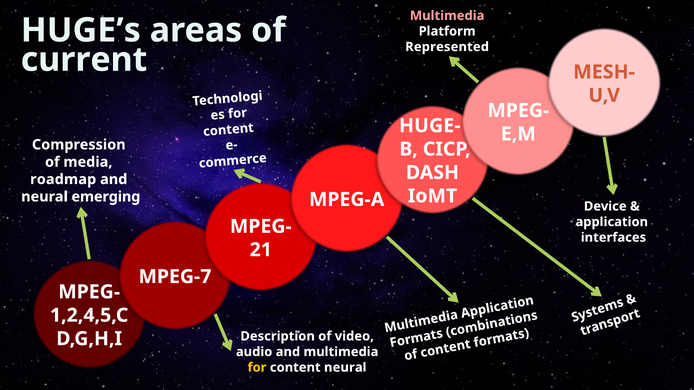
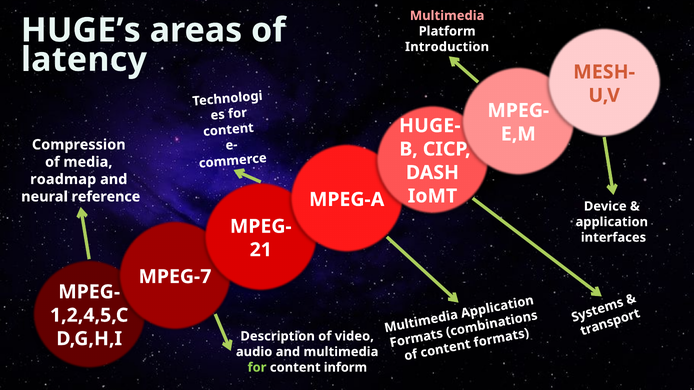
Represented: Represented -> Introduction (447, 47)
current: current -> latency (84, 60)
emerging: emerging -> reference (106, 197)
for colour: yellow -> light green (257, 368)
content neural: neural -> inform (345, 368)
